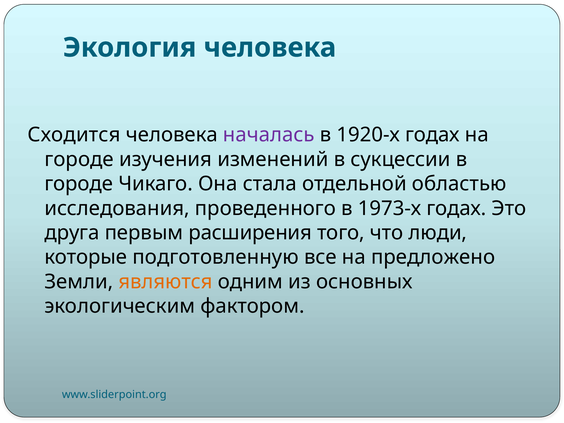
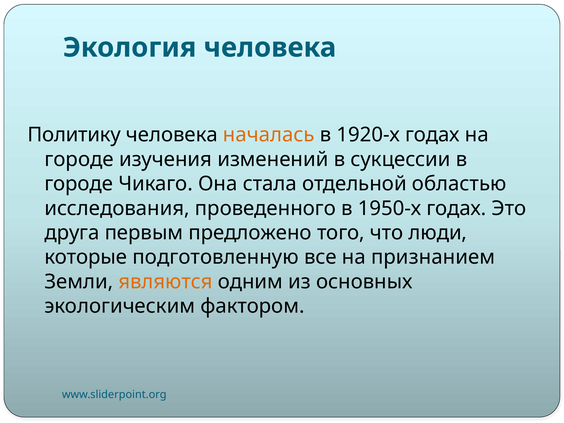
Сходится: Сходится -> Политику (74, 135)
началась colour: purple -> orange (269, 135)
1973-х: 1973-х -> 1950-х (390, 208)
расширения: расширения -> предложено (250, 233)
предложено: предложено -> признанием (433, 257)
